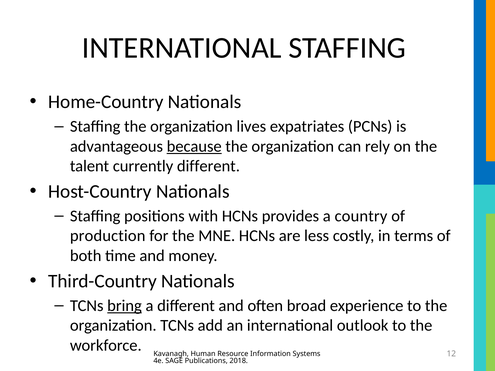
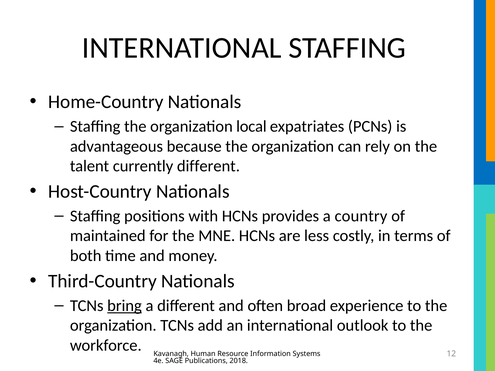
lives: lives -> local (251, 127)
because underline: present -> none (194, 146)
production: production -> maintained (108, 236)
